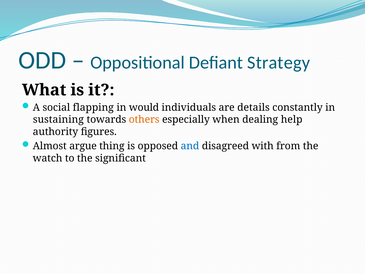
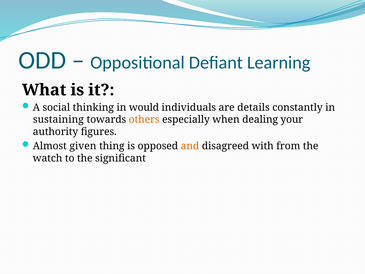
Strategy: Strategy -> Learning (279, 63)
flapping: flapping -> thinking (93, 107)
help: help -> your (292, 120)
argue: argue -> given (83, 146)
and colour: blue -> orange (190, 146)
